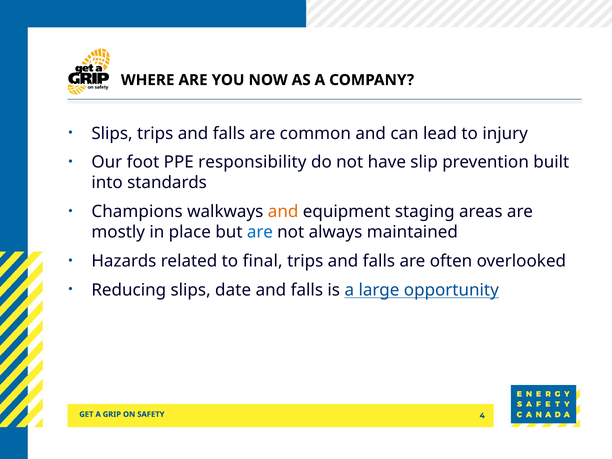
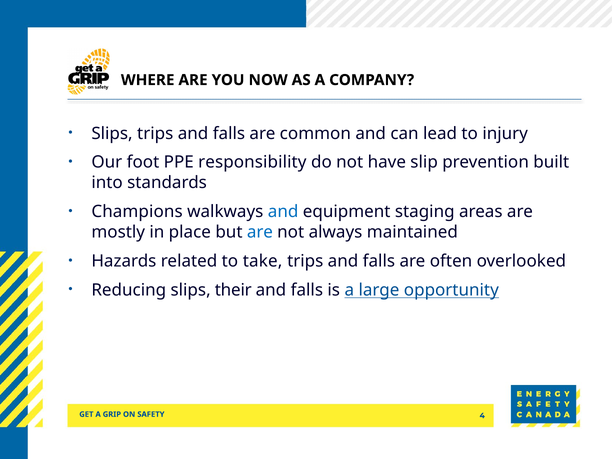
and colour: orange -> blue (283, 212)
final: final -> take (263, 261)
date: date -> their (233, 290)
